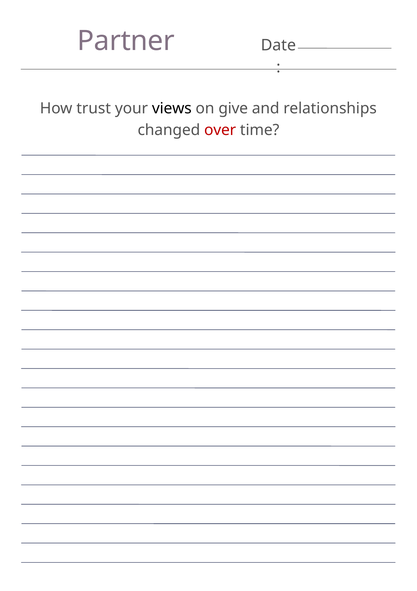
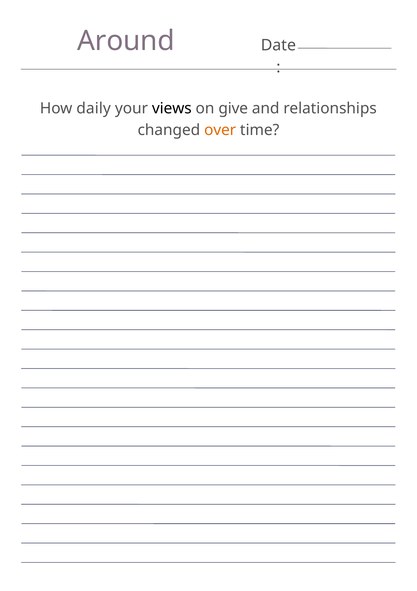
Partner: Partner -> Around (126, 41)
trust: trust -> daily (94, 108)
over colour: red -> orange (220, 130)
